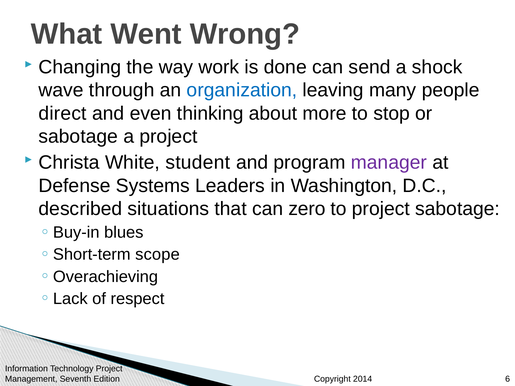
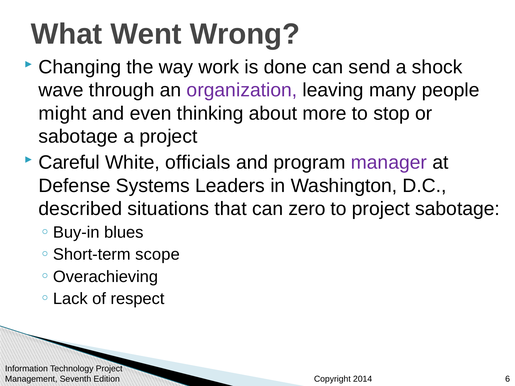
organization colour: blue -> purple (242, 90)
direct: direct -> might (63, 113)
Christa: Christa -> Careful (69, 163)
student: student -> officials (198, 163)
